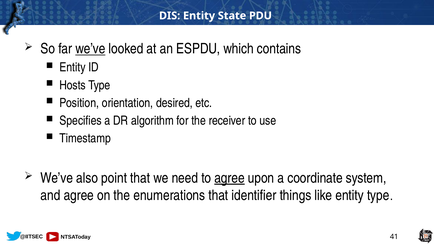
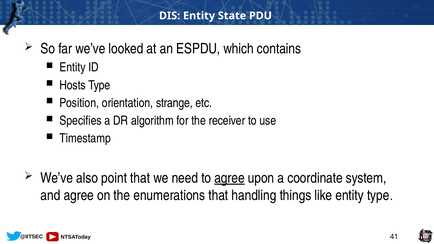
we’ve underline: present -> none (90, 49)
desired: desired -> strange (174, 103)
identifier: identifier -> handling (254, 195)
